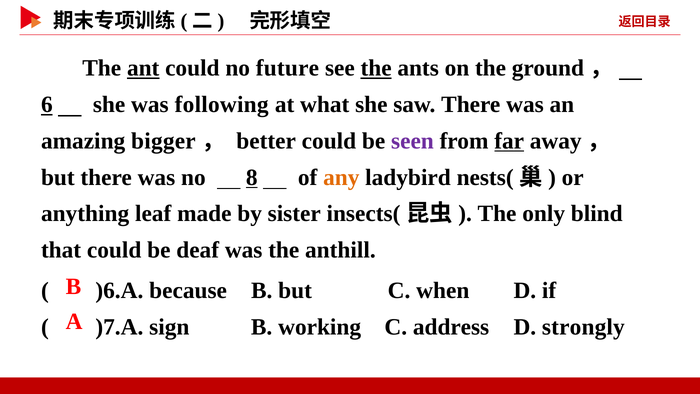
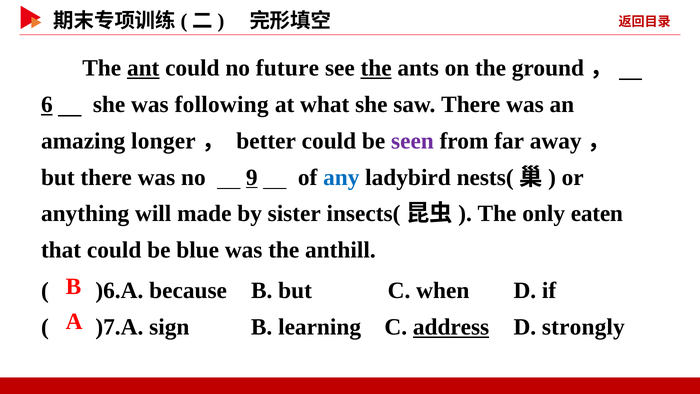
bigger: bigger -> longer (163, 141)
far underline: present -> none (509, 141)
8: 8 -> 9 (252, 177)
any colour: orange -> blue (341, 177)
leaf: leaf -> will (153, 214)
blind: blind -> eaten (597, 214)
deaf: deaf -> blue (198, 250)
working: working -> learning (320, 327)
address underline: none -> present (451, 327)
